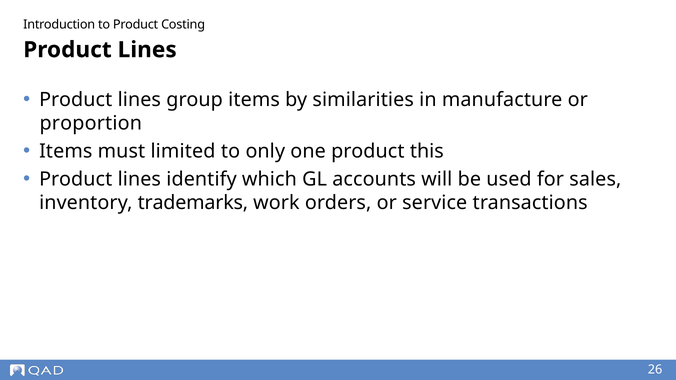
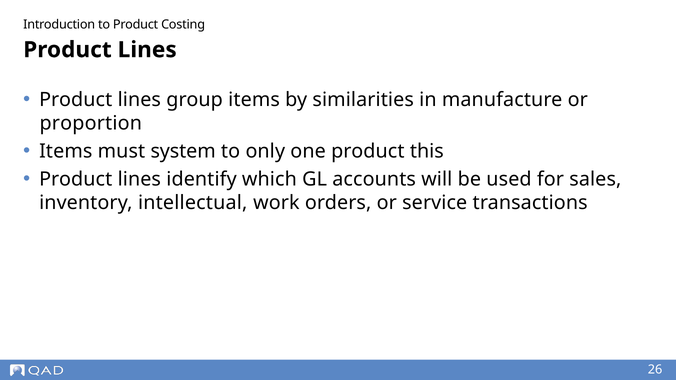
limited: limited -> system (183, 151)
trademarks: trademarks -> intellectual (193, 203)
